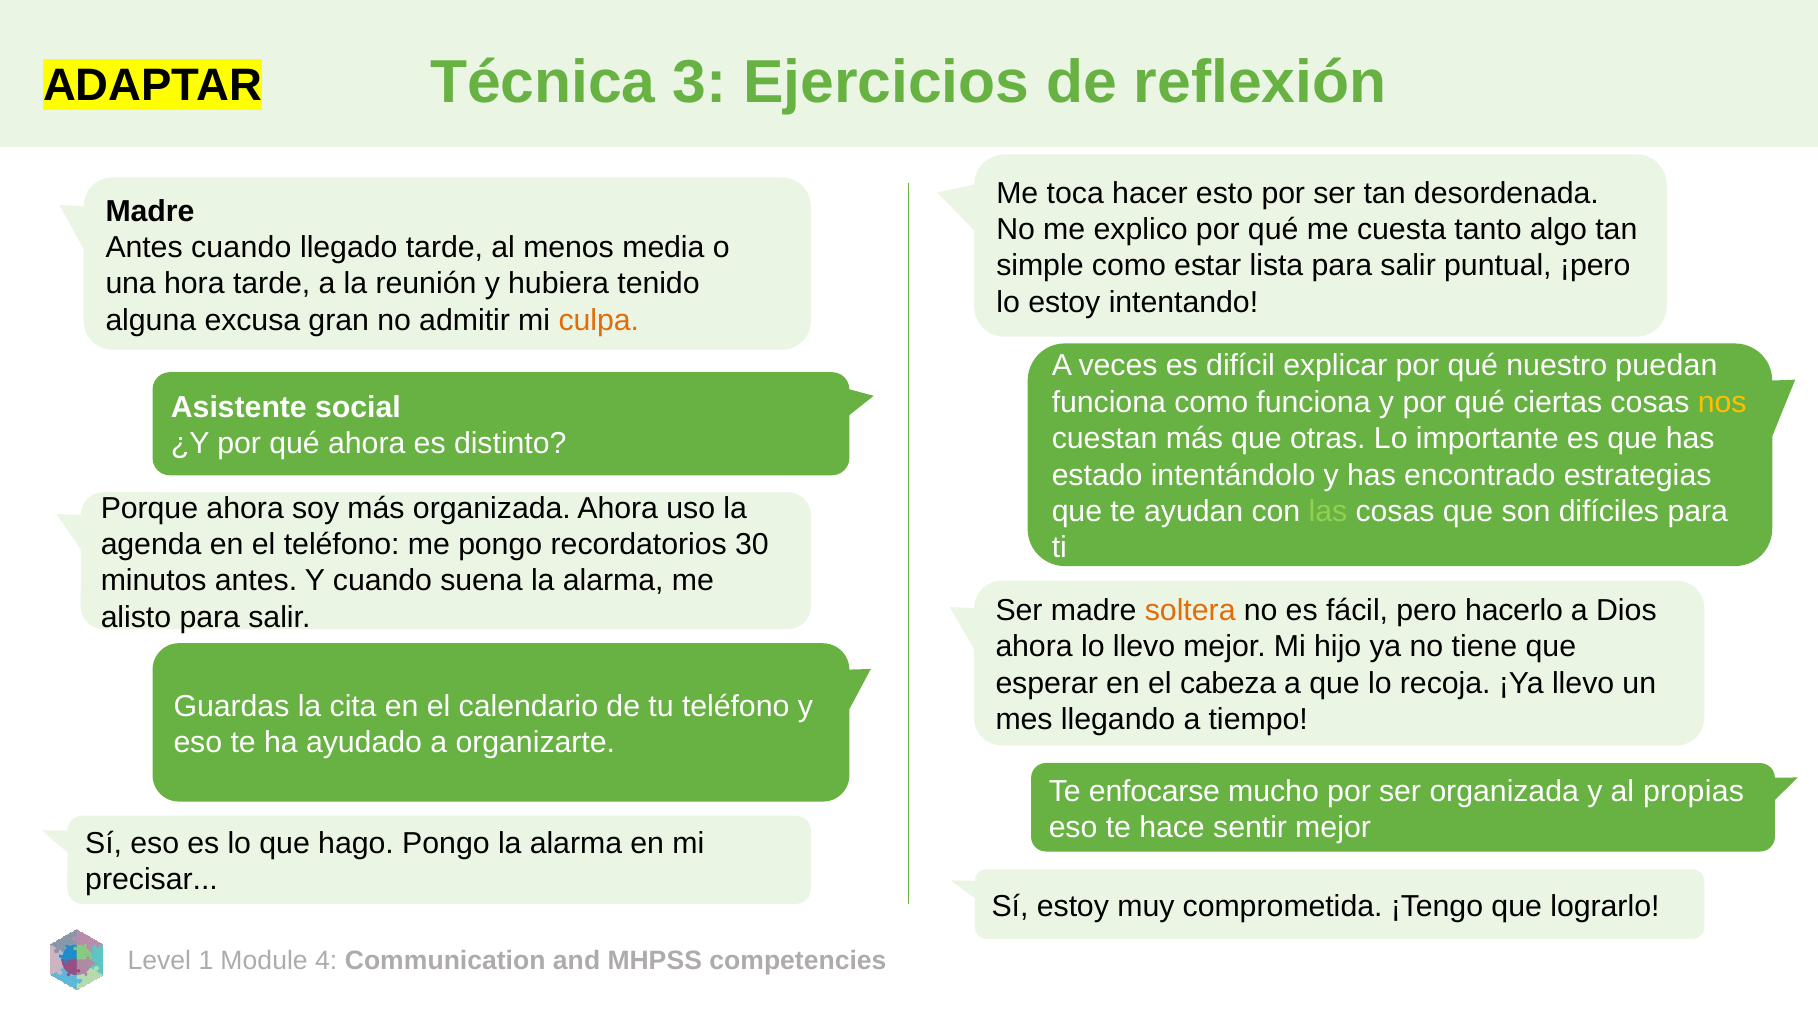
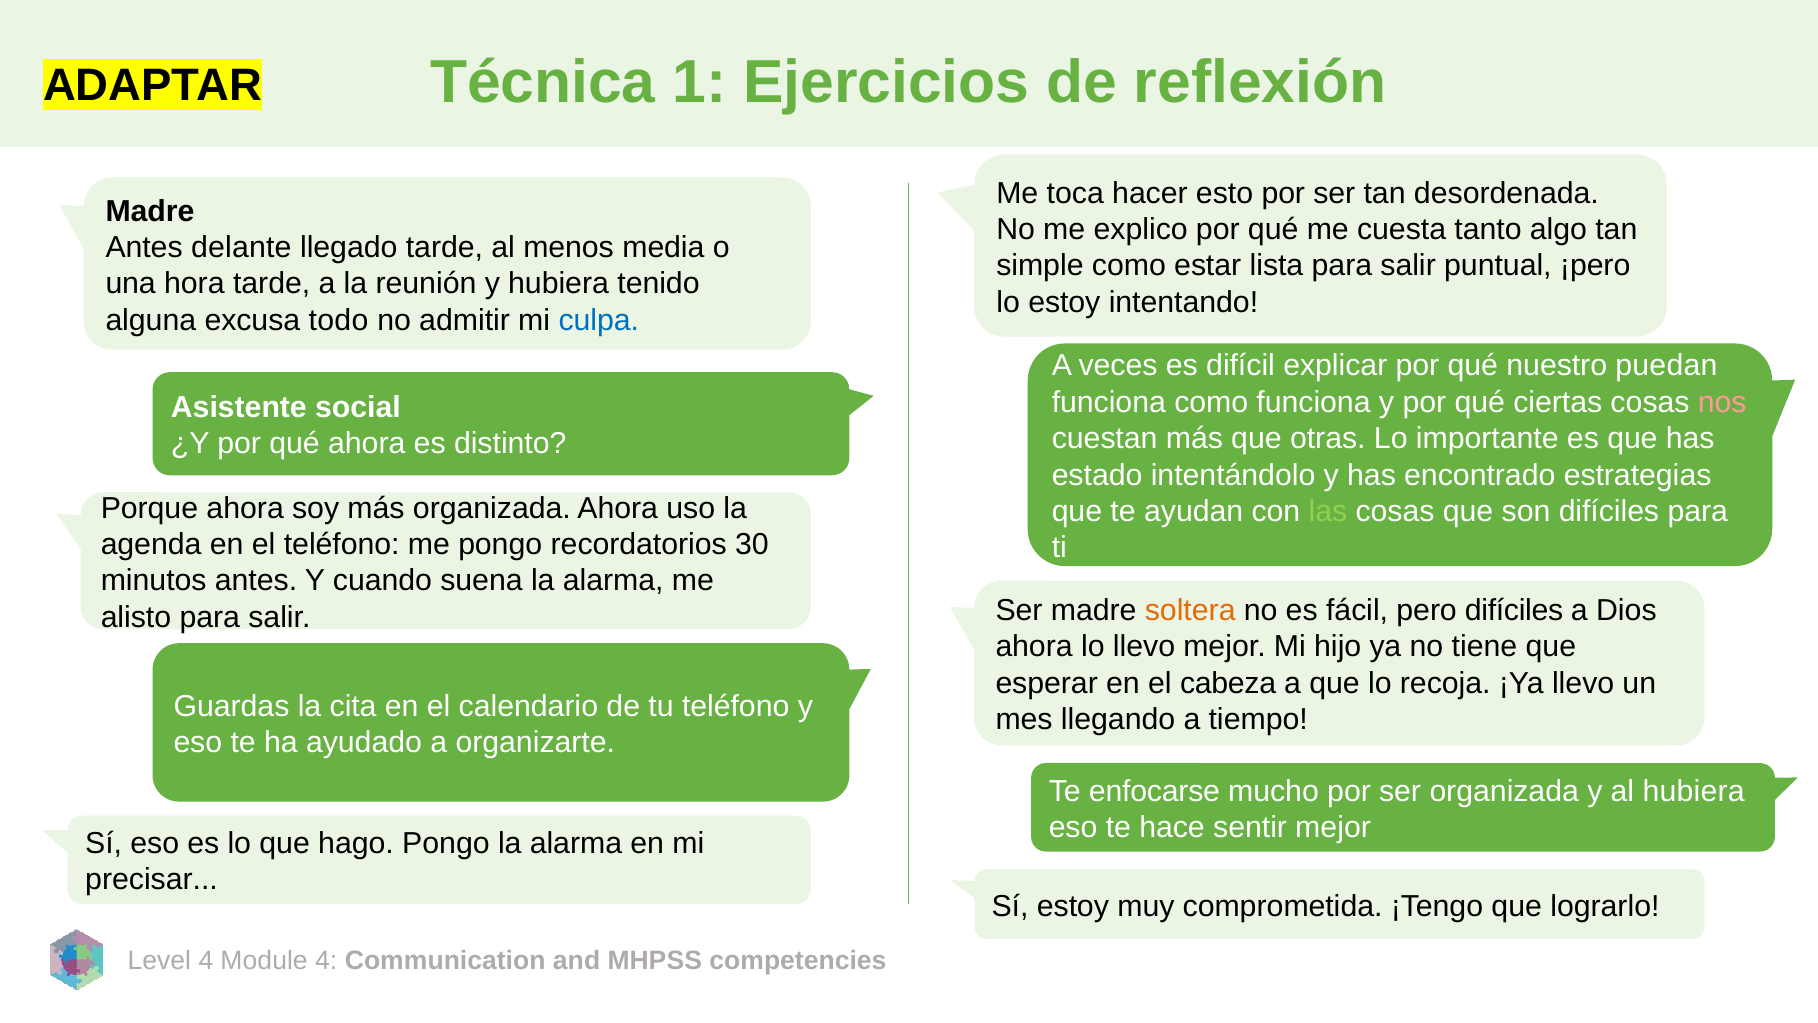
3: 3 -> 1 (699, 82)
Antes cuando: cuando -> delante (241, 247)
gran: gran -> todo (339, 320)
culpa colour: orange -> blue (599, 320)
nos colour: yellow -> pink (1722, 402)
pero hacerlo: hacerlo -> difíciles (1514, 610)
al propias: propias -> hubiera (1694, 791)
1: 1 -> 4 (206, 961)
